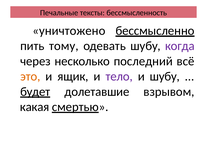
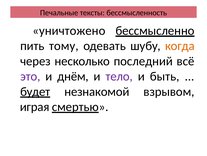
когда colour: purple -> orange (180, 46)
это colour: orange -> purple (30, 76)
ящик: ящик -> днём (73, 76)
и шубу: шубу -> быть (165, 76)
долетавшие: долетавшие -> незнакомой (97, 91)
какая: какая -> играя (35, 106)
